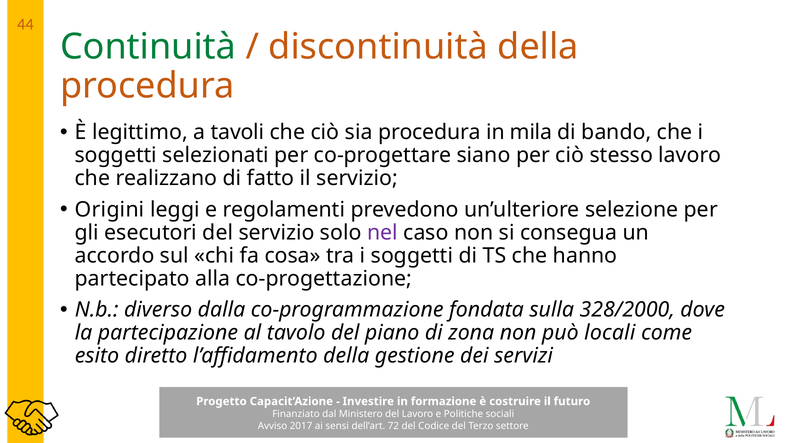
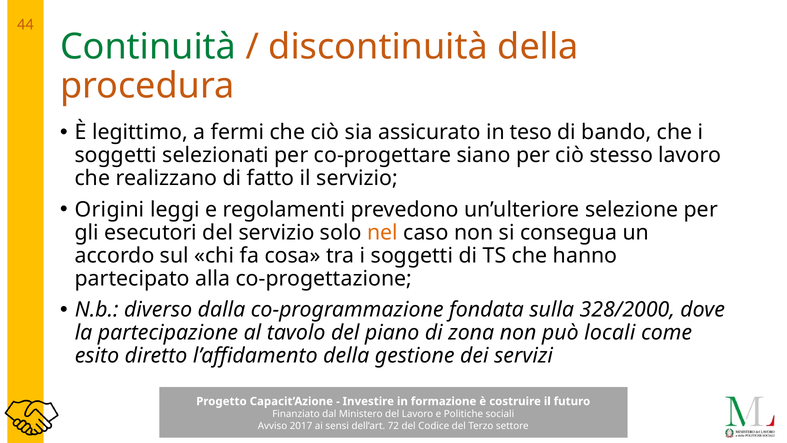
tavoli: tavoli -> fermi (237, 132)
sia procedura: procedura -> assicurato (429, 132)
mila: mila -> teso (531, 132)
nel colour: purple -> orange (382, 232)
